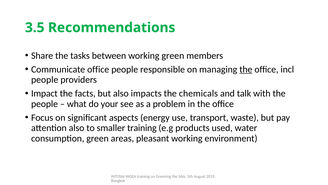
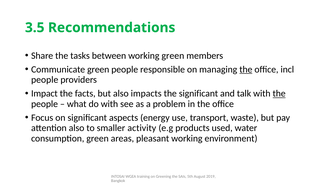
Communicate office: office -> green (98, 69)
the chemicals: chemicals -> significant (198, 93)
the underline: none -> present (279, 93)
do your: your -> with (109, 104)
smaller training: training -> activity (142, 128)
